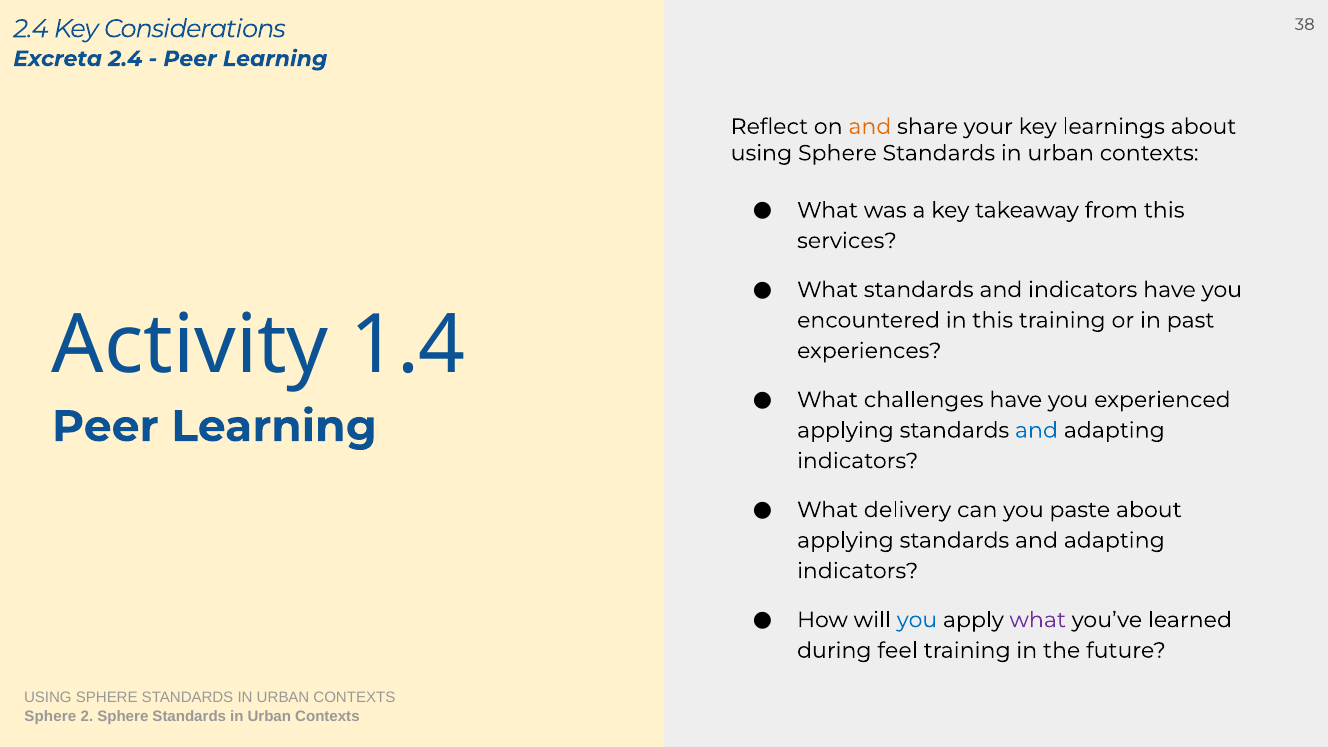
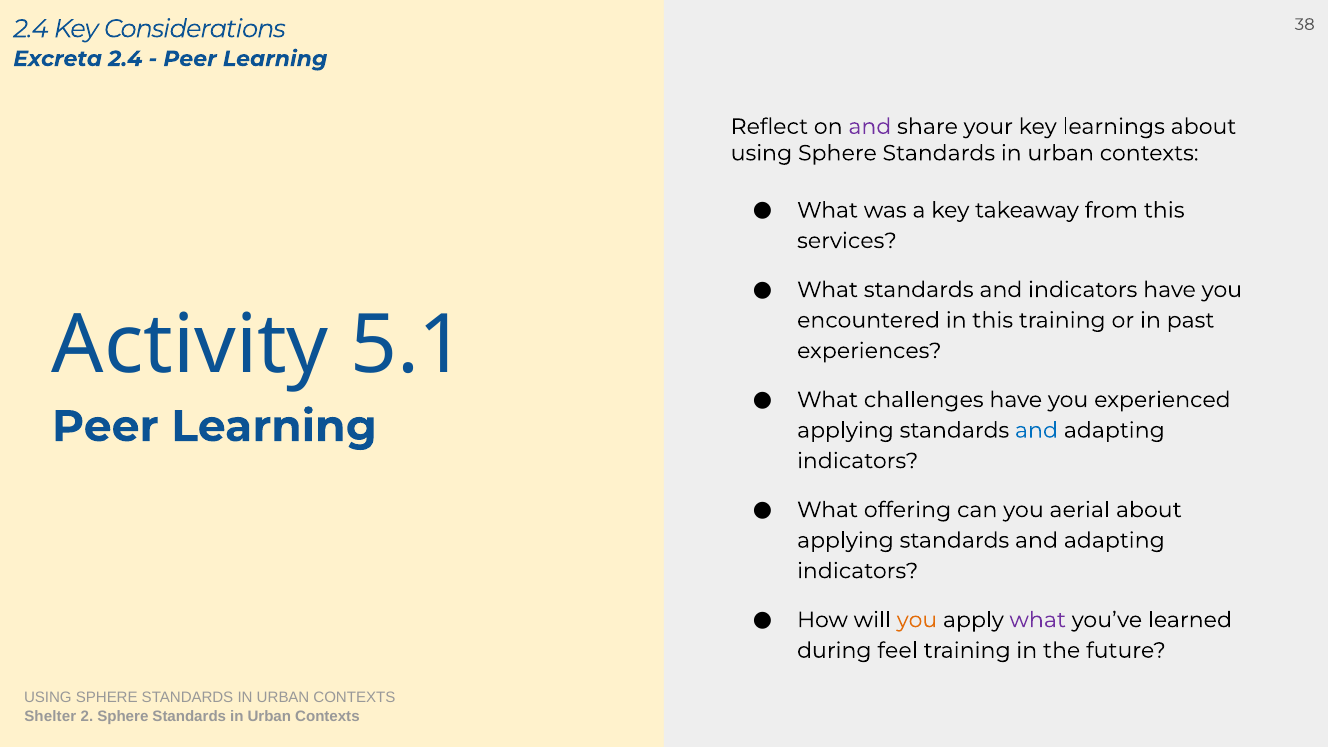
and colour: orange -> purple (870, 127)
1.4: 1.4 -> 5.1 (408, 345)
delivery: delivery -> offering (908, 510)
paste: paste -> aerial (1080, 510)
you colour: blue -> orange (917, 620)
Sphere: Sphere -> Shelter (50, 716)
